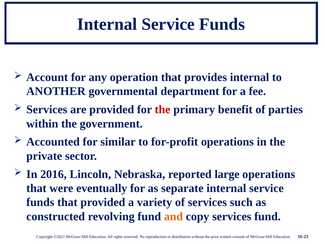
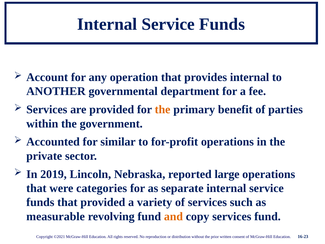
the colour: red -> orange (163, 109)
2016: 2016 -> 2019 (54, 174)
eventually: eventually -> categories (102, 188)
constructed: constructed -> measurable (56, 216)
